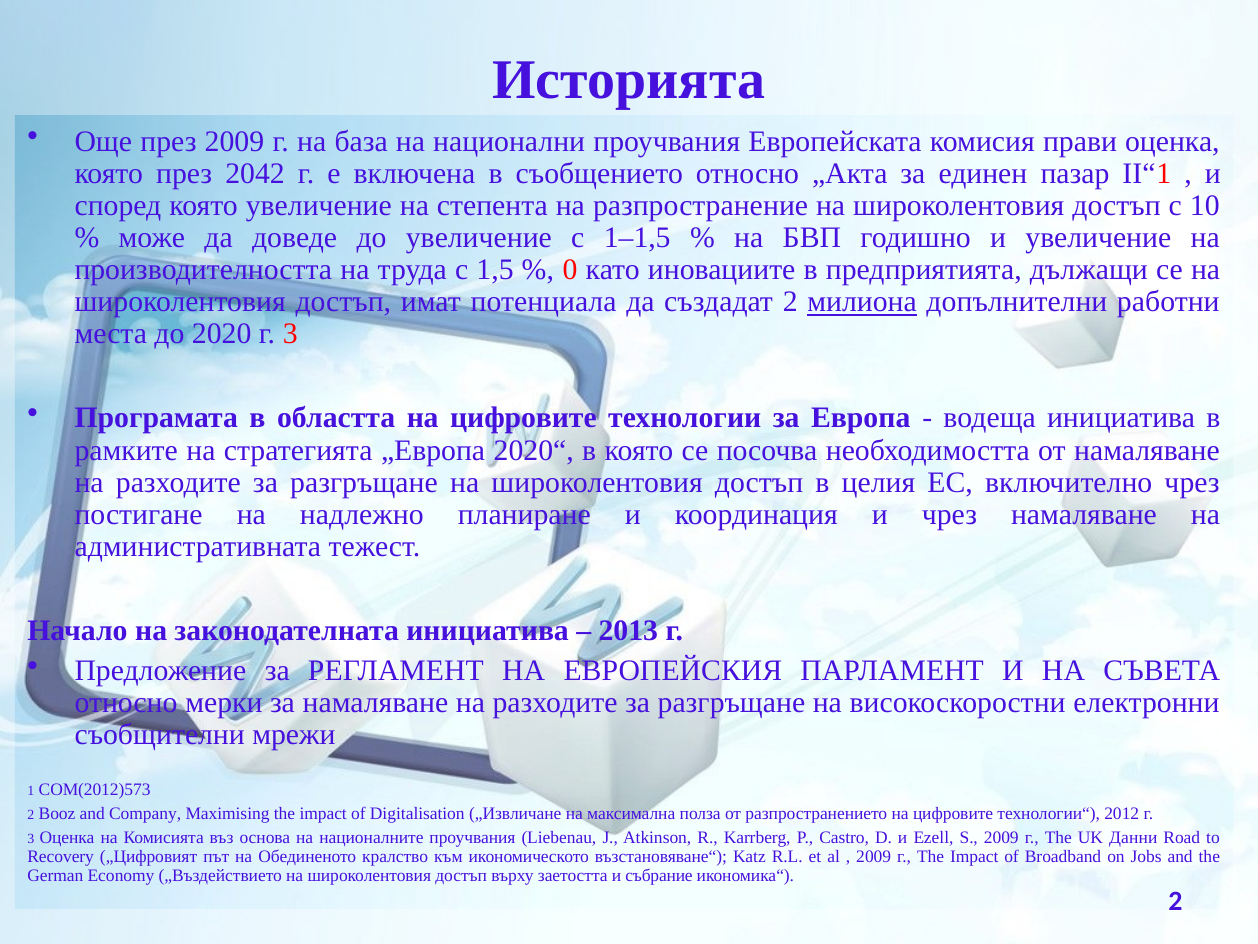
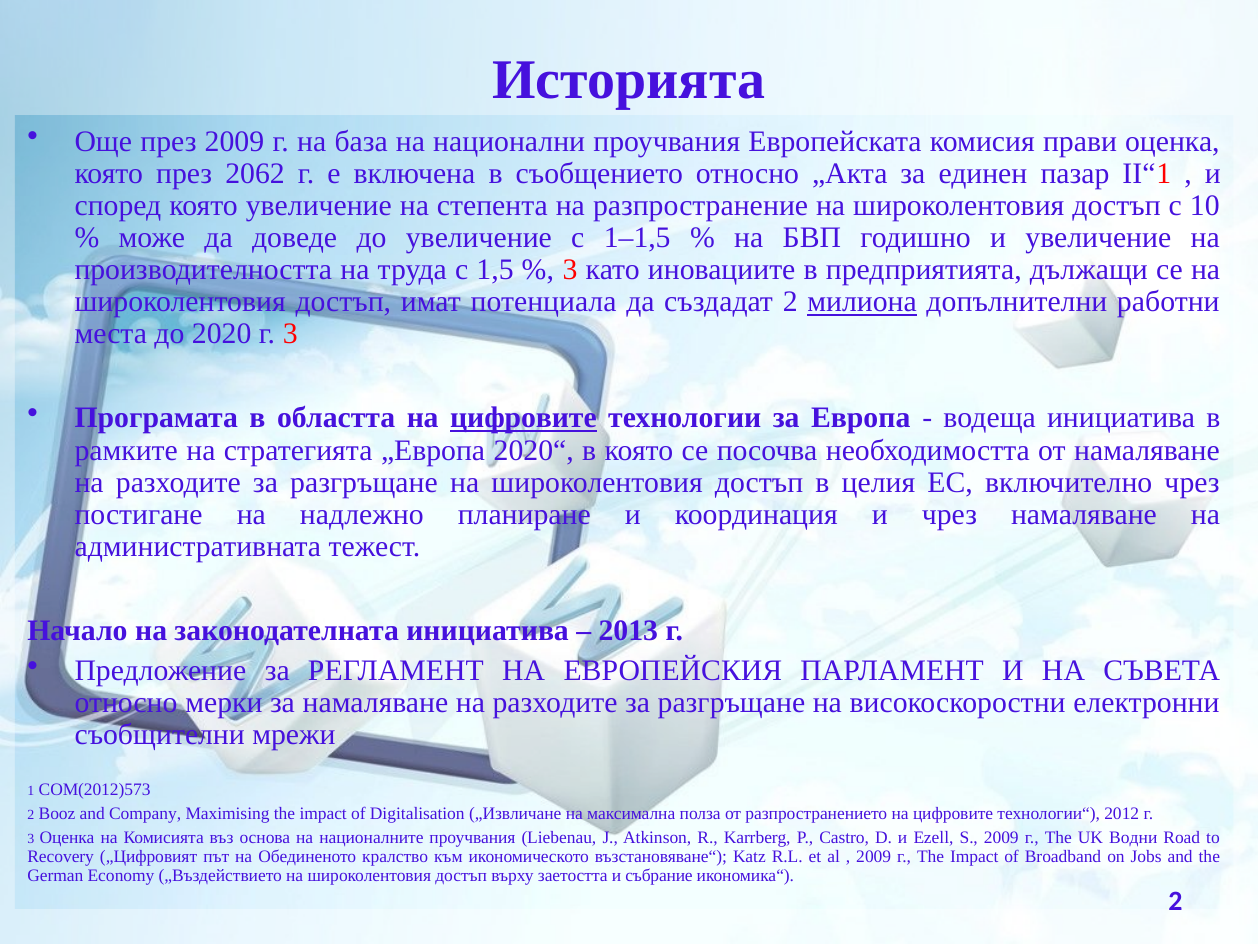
2042: 2042 -> 2062 (255, 173)
0: 0 -> 3 (570, 270)
цифровите underline: none -> present (523, 418)
Данни: Данни -> Водни (1133, 837)
